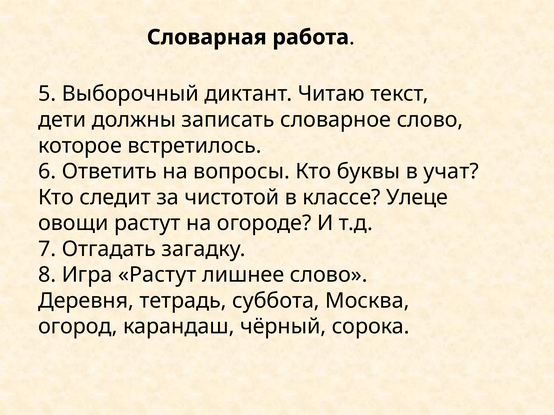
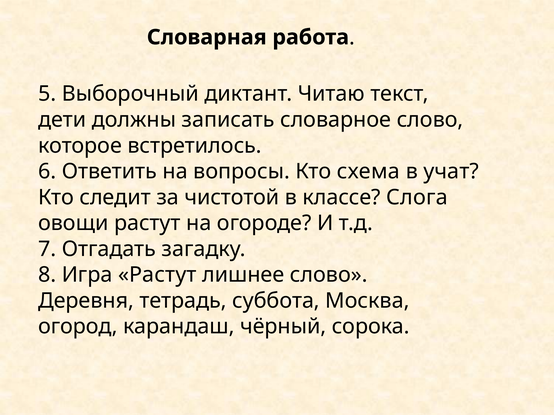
буквы: буквы -> схема (368, 172)
Улеце: Улеце -> Слога (417, 197)
